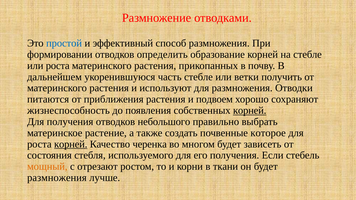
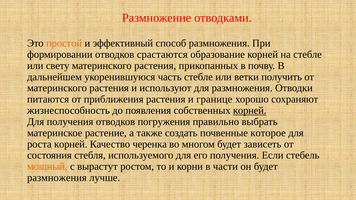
простой colour: blue -> orange (64, 43)
определить: определить -> срастаются (162, 55)
или роста: роста -> свету (58, 66)
подвоем: подвоем -> границе (214, 99)
небольшого: небольшого -> погружения (164, 122)
корней underline: present -> none (71, 144)
отрезают: отрезают -> вырастут (97, 167)
ткани: ткани -> части (225, 167)
